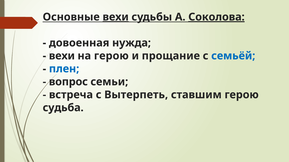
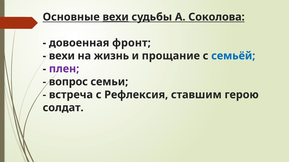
Соколова underline: present -> none (216, 17)
нужда: нужда -> фронт (131, 43)
на герою: герою -> жизнь (111, 56)
плен colour: blue -> purple (64, 69)
Вытерпеть: Вытерпеть -> Рефлексия (136, 95)
судьба: судьба -> солдат (63, 108)
